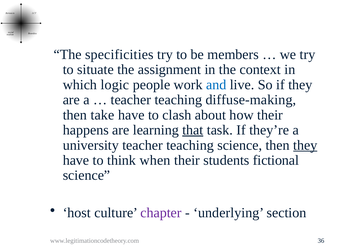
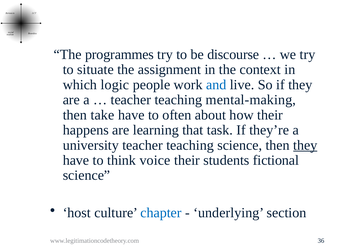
specificities: specificities -> programmes (119, 55)
members: members -> discourse (233, 55)
diffuse-making: diffuse-making -> mental-making (251, 100)
clash: clash -> often (177, 115)
that underline: present -> none (193, 130)
when: when -> voice (155, 161)
chapter colour: purple -> blue (161, 213)
